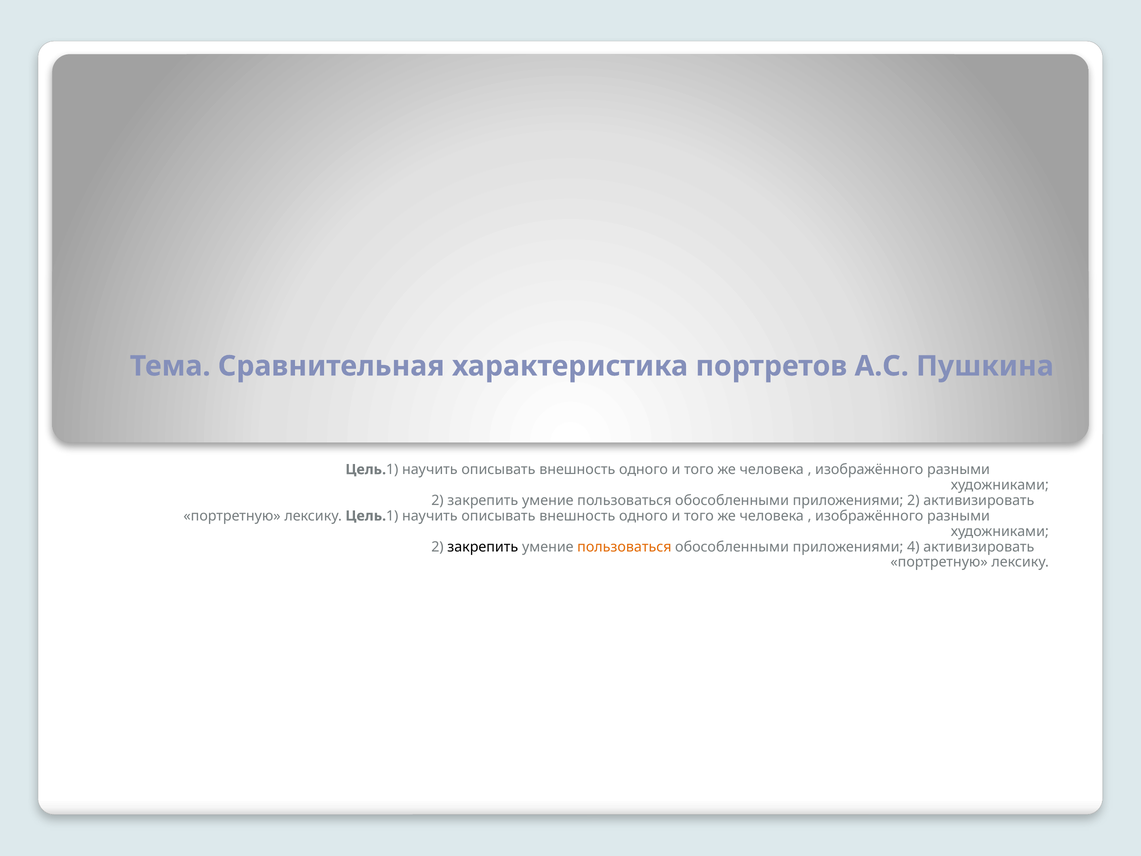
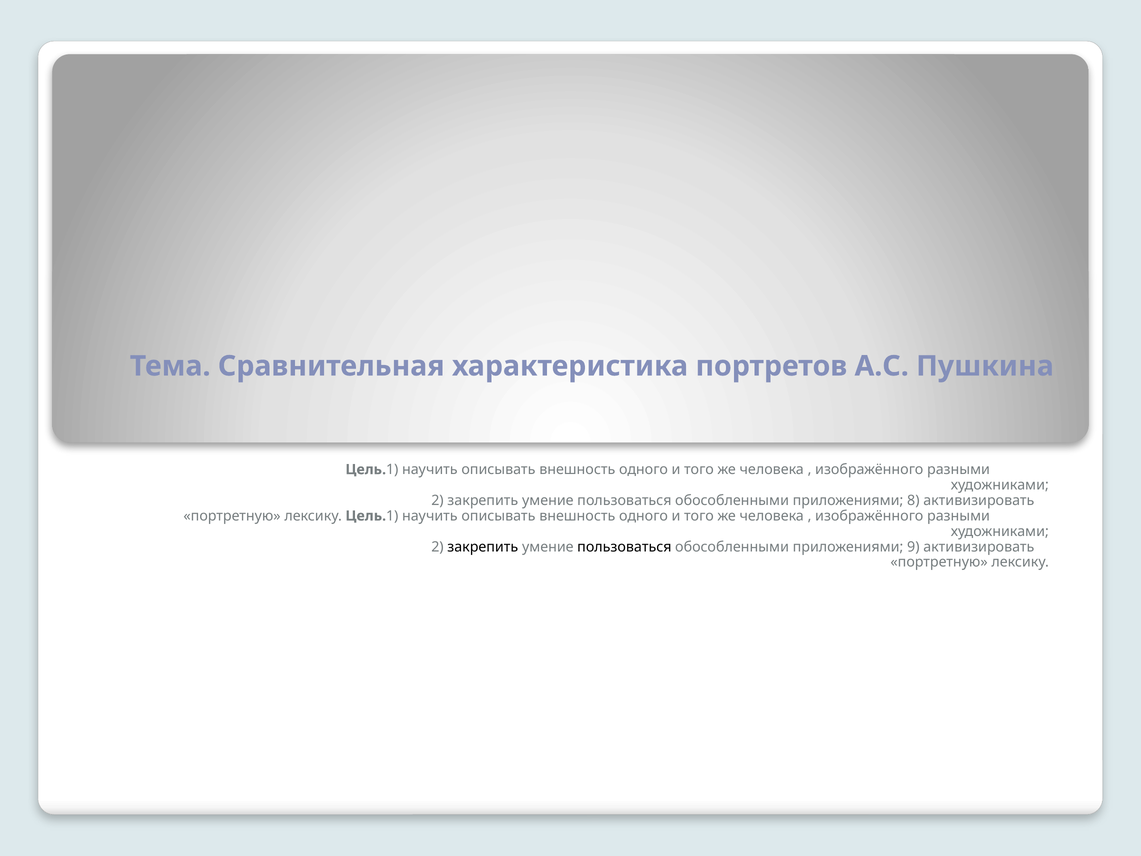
приложениями 2: 2 -> 8 (913, 500)
пользоваться colour: orange -> black (624, 547)
4: 4 -> 9 (913, 547)
